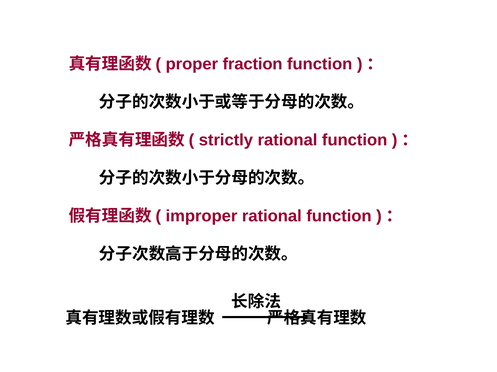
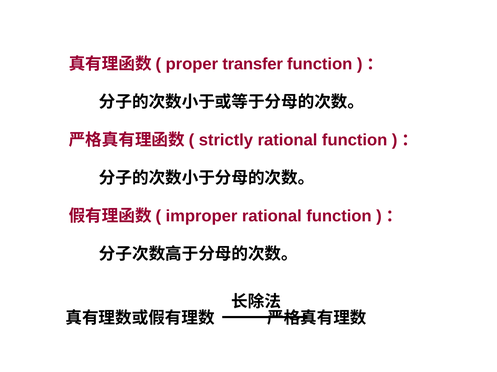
fraction: fraction -> transfer (253, 64)
